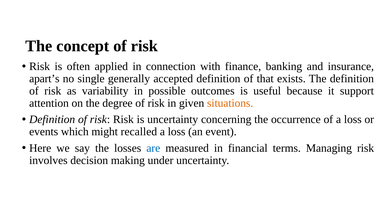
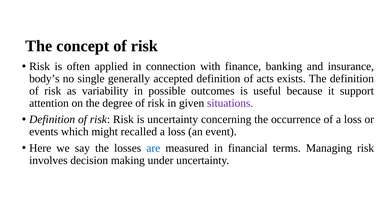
apart’s: apart’s -> body’s (44, 79)
that: that -> acts (265, 79)
situations colour: orange -> purple (230, 103)
